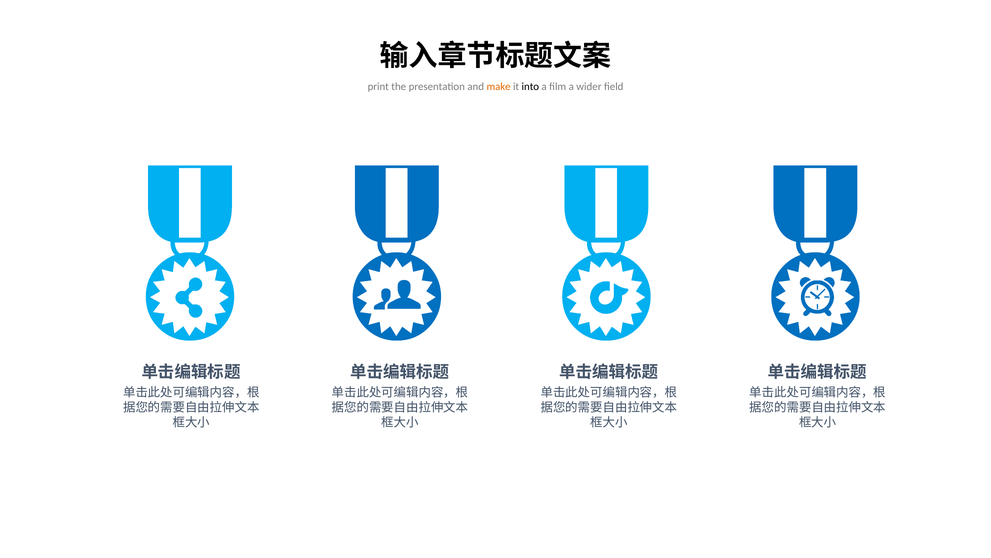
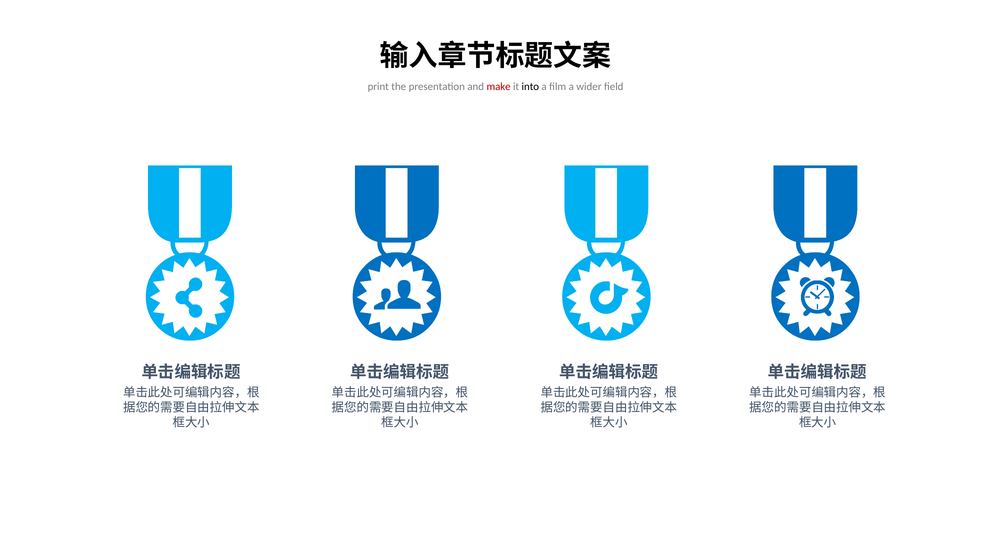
make colour: orange -> red (499, 86)
